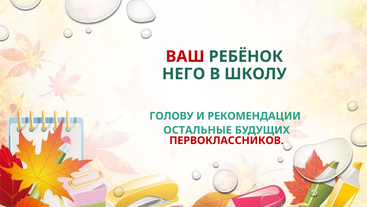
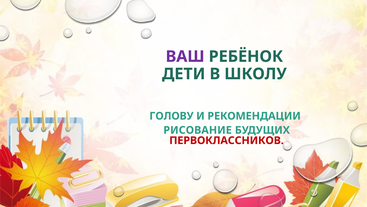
ВАШ colour: red -> purple (185, 56)
НЕГО: НЕГО -> ДЕТИ (184, 74)
ОСТАЛЬНЫЕ: ОСТАЛЬНЫЕ -> РИСОВАНИЕ (198, 130)
